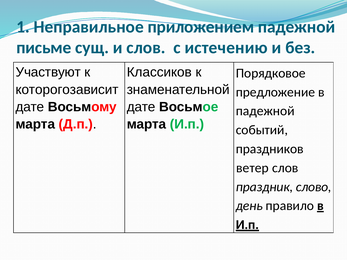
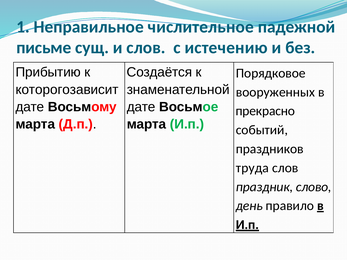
приложением: приложением -> числительное (201, 27)
Участвуют: Участвуют -> Прибытию (48, 72)
Классиков: Классиков -> Создаётся (159, 72)
предложение: предложение -> вооруженных (275, 92)
падежной: падежной -> прекрасно (265, 111)
ветер: ветер -> труда (252, 168)
